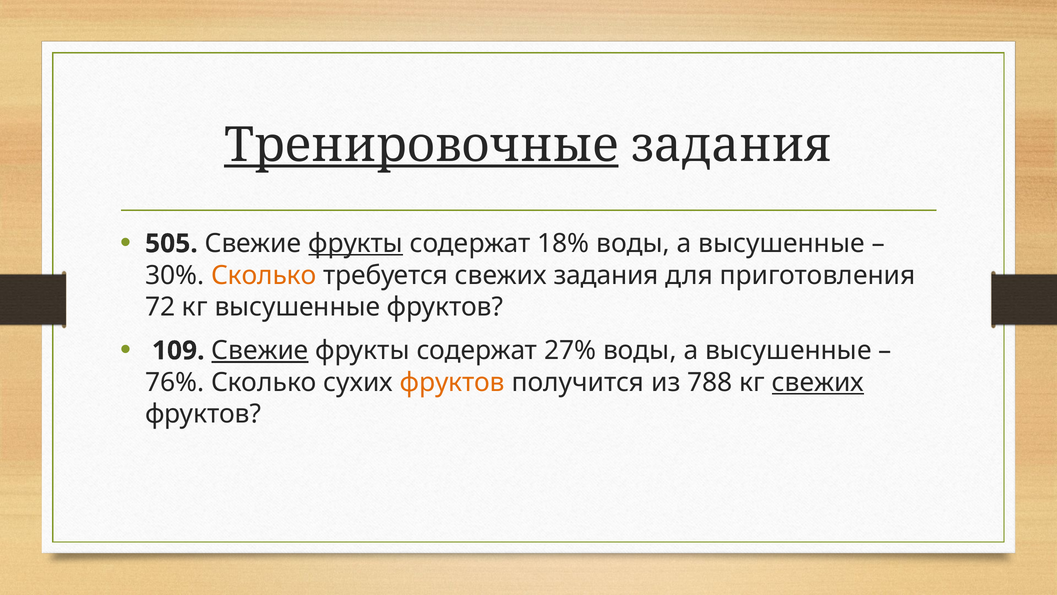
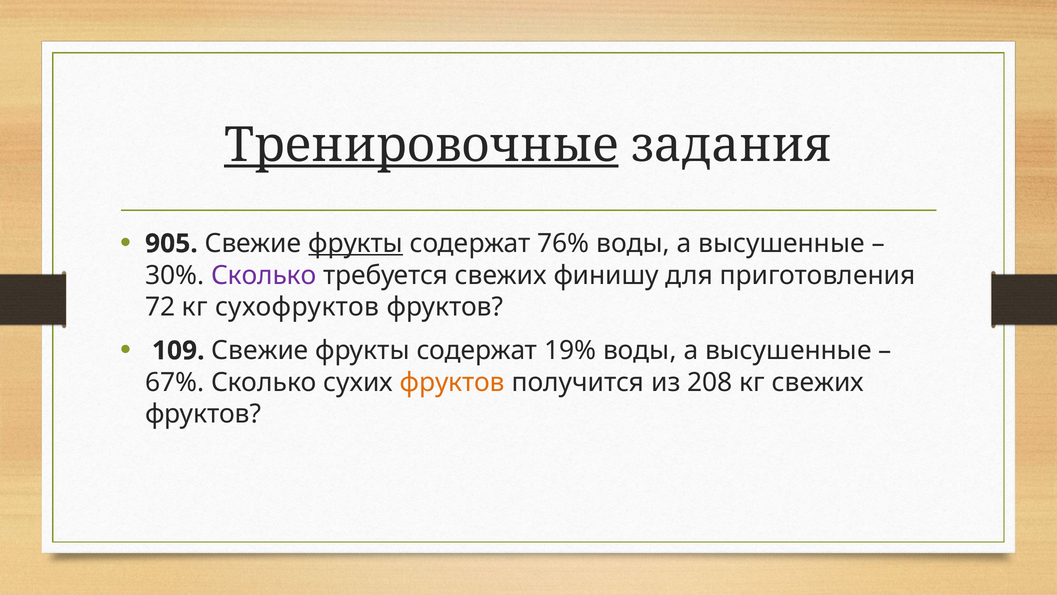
505: 505 -> 905 (171, 243)
18%: 18% -> 76% (563, 243)
Сколько colour: orange -> purple (264, 275)
свежих задания: задания -> финишу (606, 275)
кг высушенные: высушенные -> сухофруктов (297, 307)
Свежие underline: present -> none (260, 350)
27%: 27% -> 19% (570, 350)
76%: 76% -> 67% (175, 382)
788: 788 -> 208 (710, 382)
свежих underline: present -> none (818, 382)
